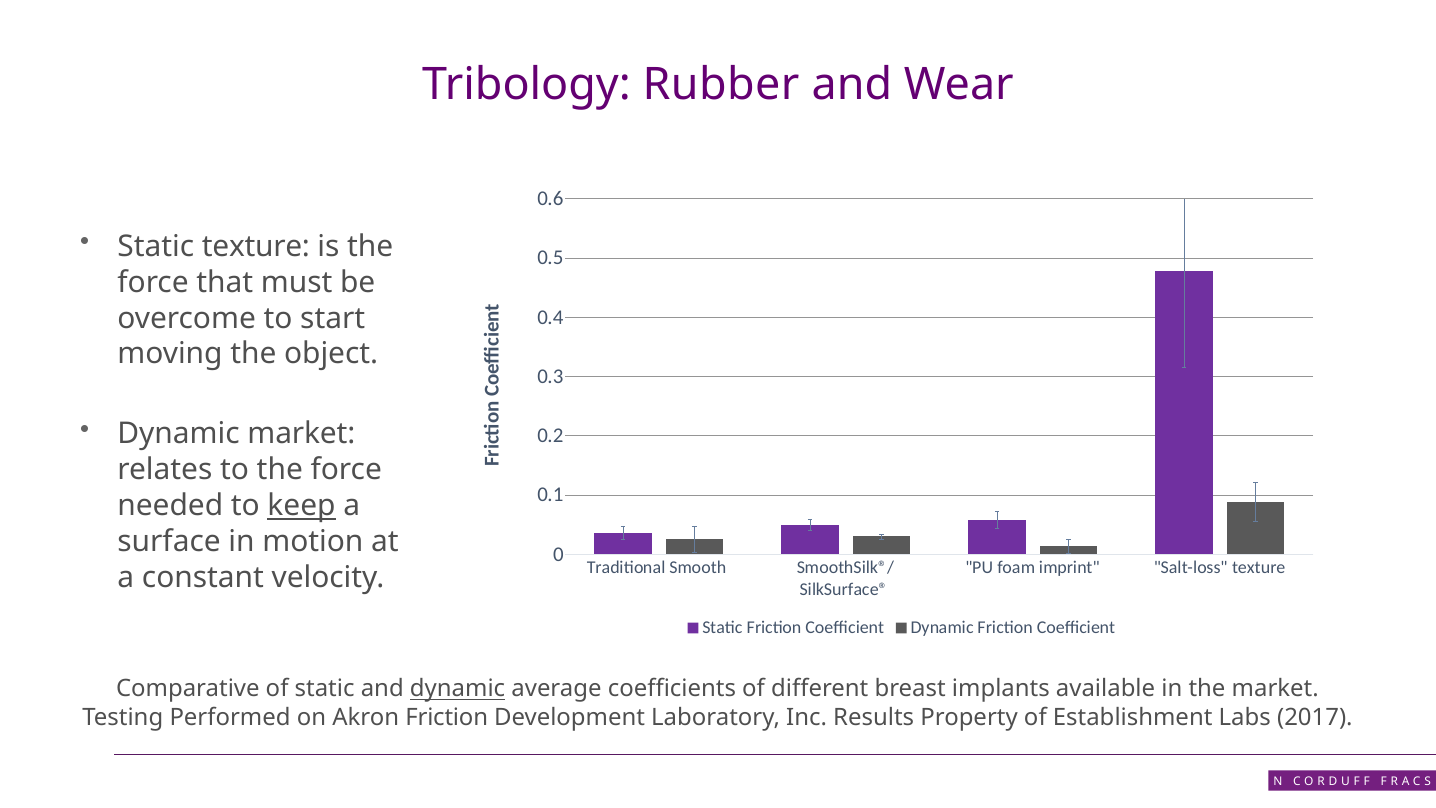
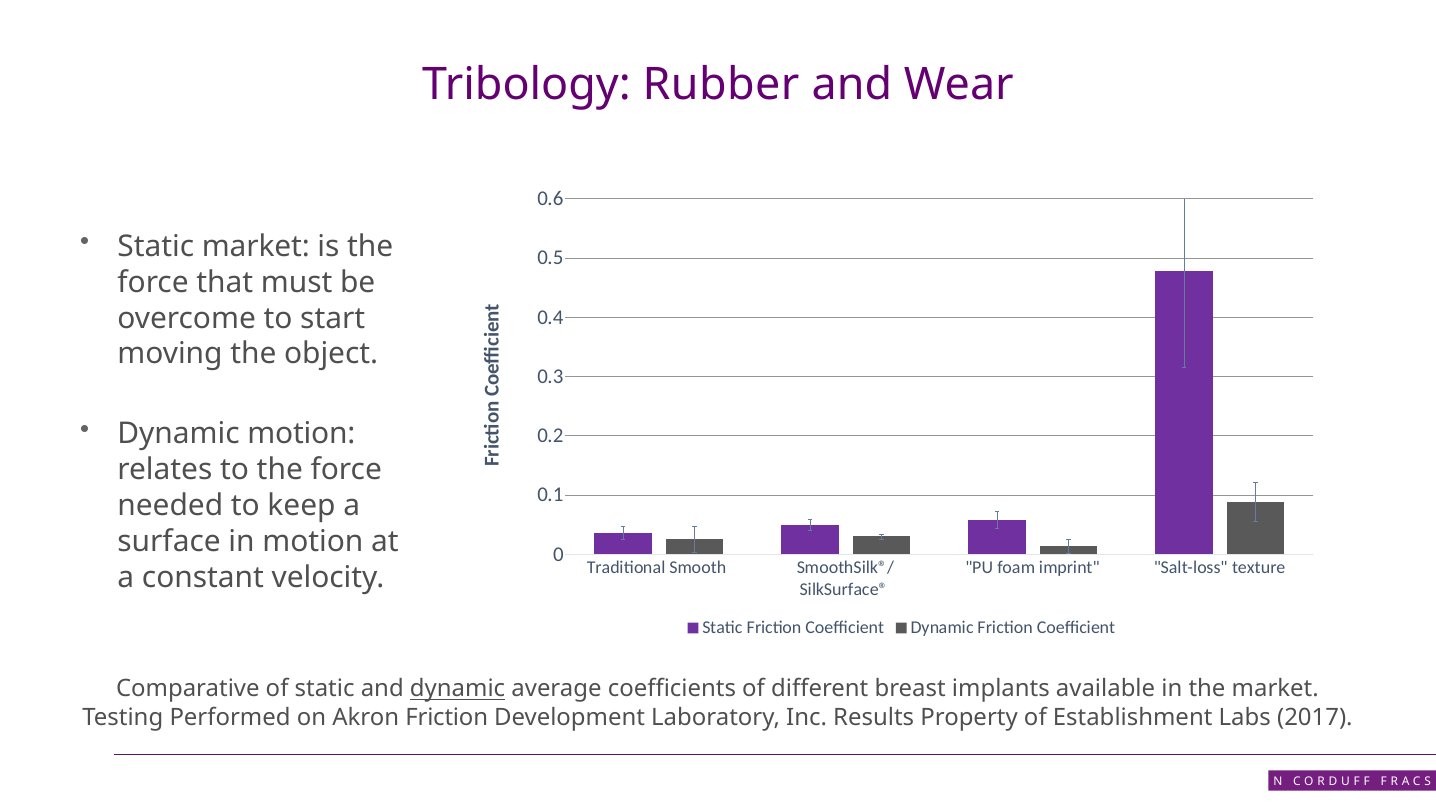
Static texture: texture -> market (256, 246)
Dynamic market: market -> motion (301, 434)
keep underline: present -> none (302, 506)
